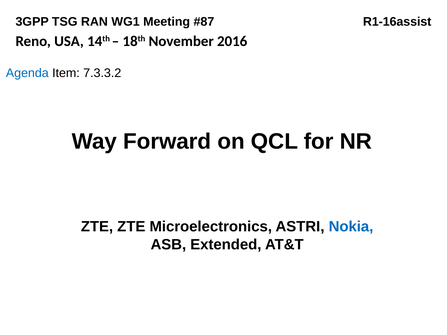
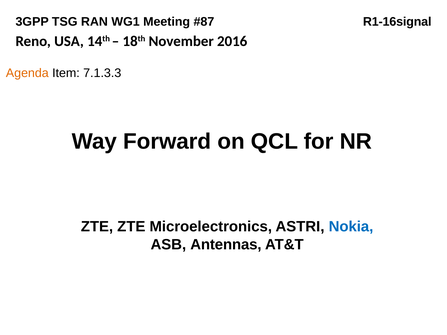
R1-16assist: R1-16assist -> R1-16signal (397, 22)
Agenda colour: blue -> orange (27, 73)
7.3.3.2: 7.3.3.2 -> 7.1.3.3 (102, 73)
Extended: Extended -> Antennas (226, 245)
